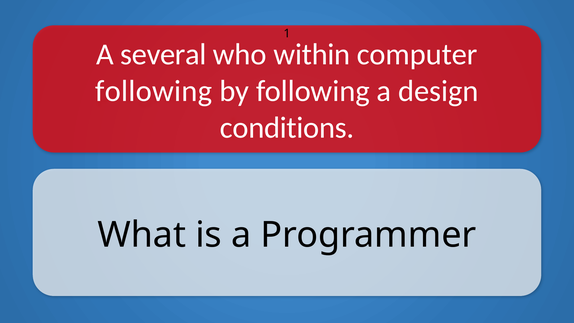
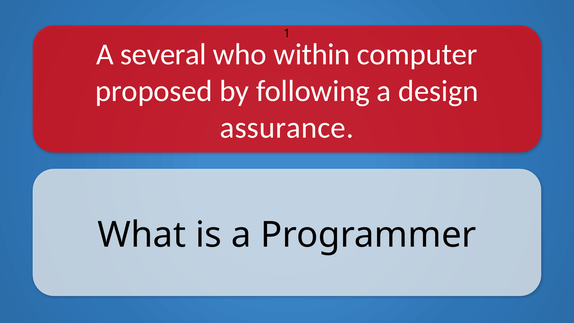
following: following -> proposed (154, 91)
conditions: conditions -> assurance (287, 128)
